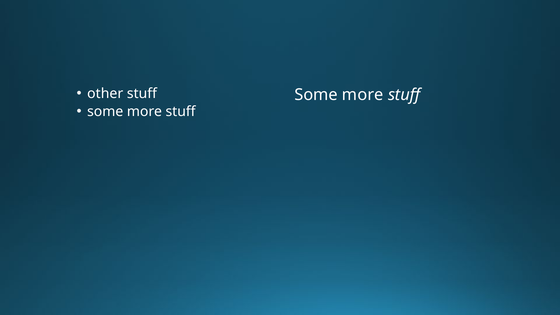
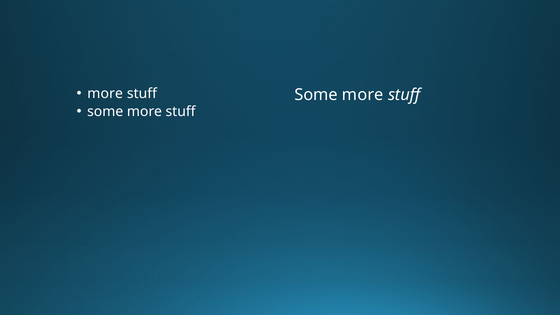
other: other -> more (105, 93)
